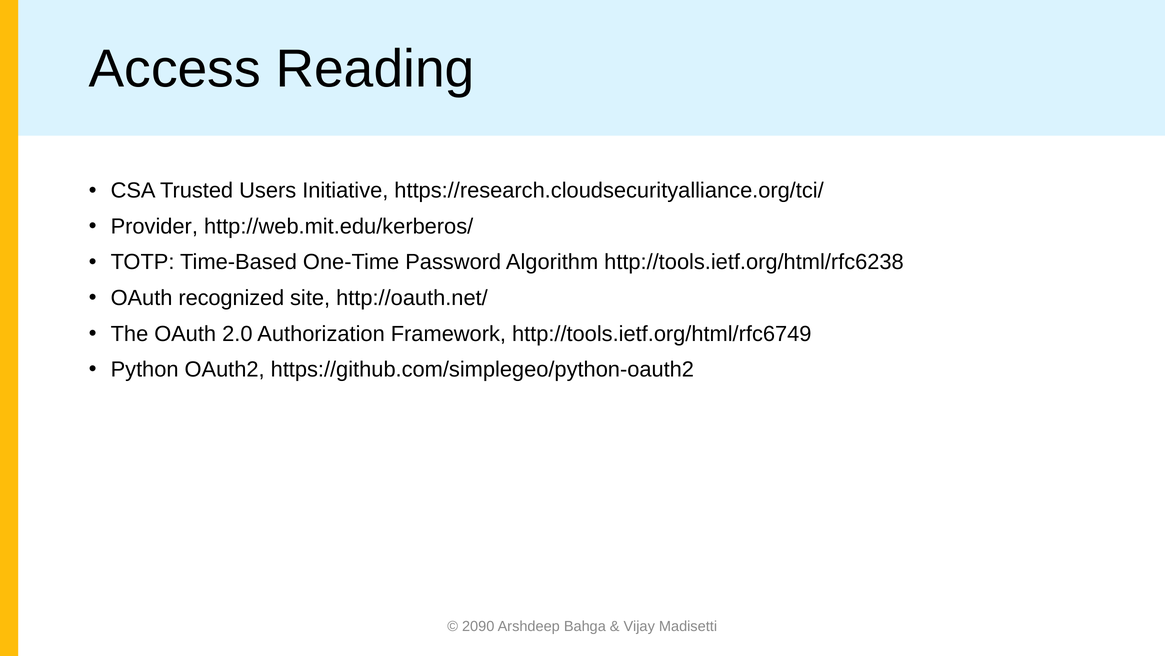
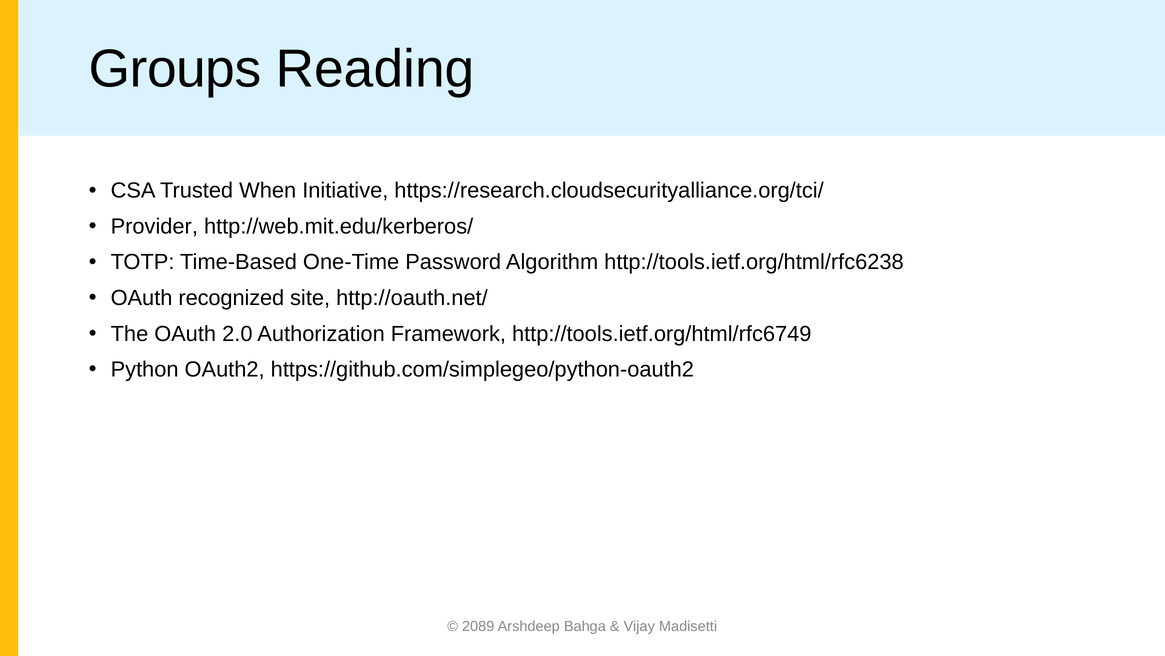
Access: Access -> Groups (175, 69)
Users: Users -> When (268, 190)
2090: 2090 -> 2089 (478, 626)
